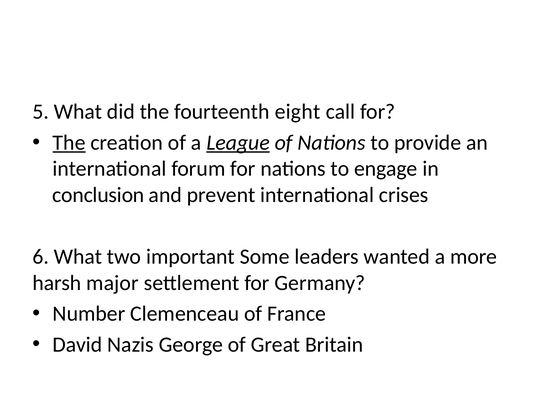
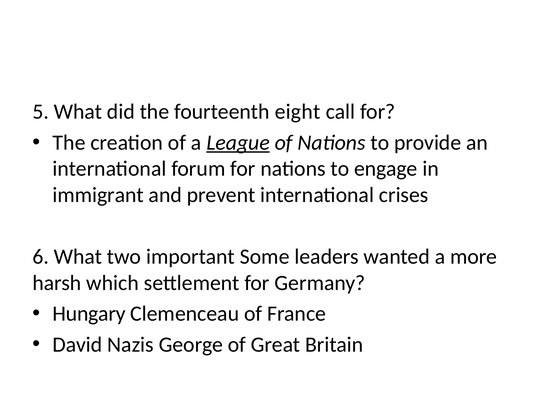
The underline: present -> none (69, 143)
conclusion: conclusion -> immigrant (98, 195)
major: major -> which (113, 283)
Number: Number -> Hungary (89, 314)
